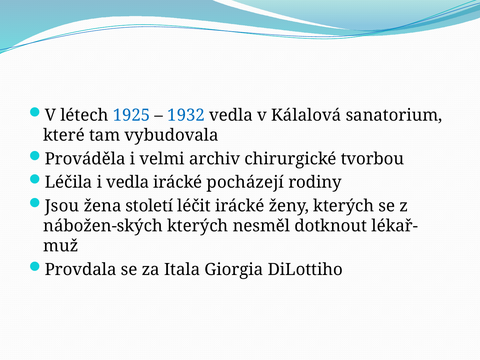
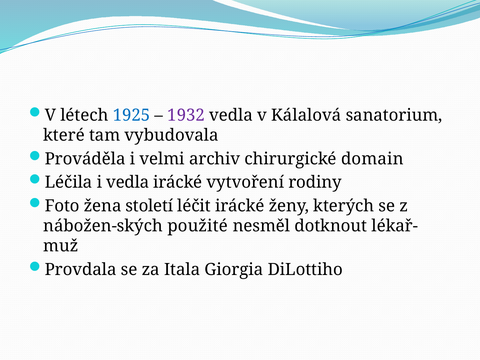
1932 colour: blue -> purple (186, 115)
tvorbou: tvorbou -> domain (372, 159)
pocházejí: pocházejí -> vytvoření (245, 182)
Jsou: Jsou -> Foto (62, 206)
nábožen-ských kterých: kterých -> použité (198, 226)
